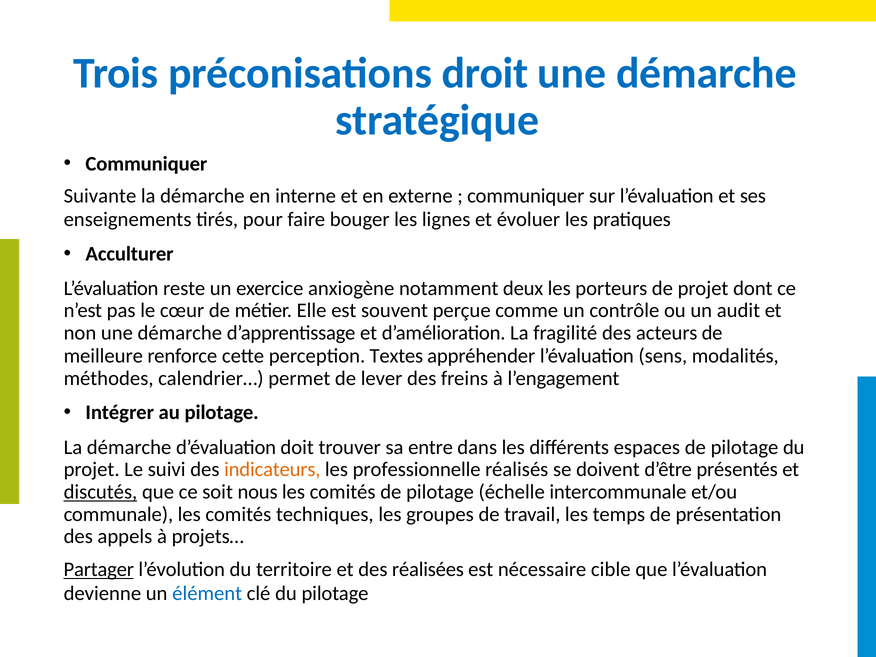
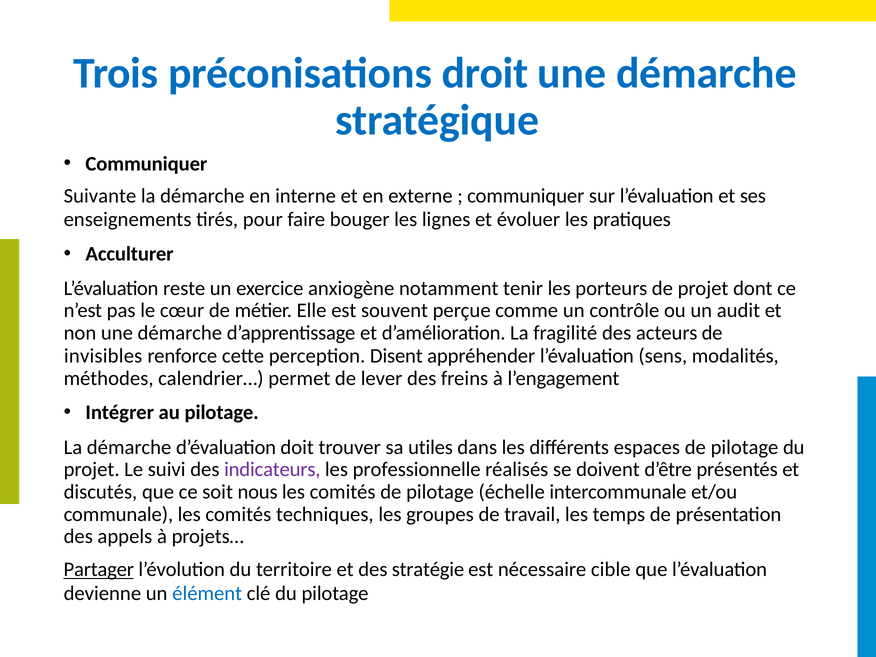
deux: deux -> tenir (523, 288)
meilleure: meilleure -> invisibles (103, 356)
Textes: Textes -> Disent (396, 356)
entre: entre -> utiles (431, 447)
indicateurs colour: orange -> purple (272, 470)
discutés underline: present -> none (100, 492)
réalisées: réalisées -> stratégie (428, 570)
